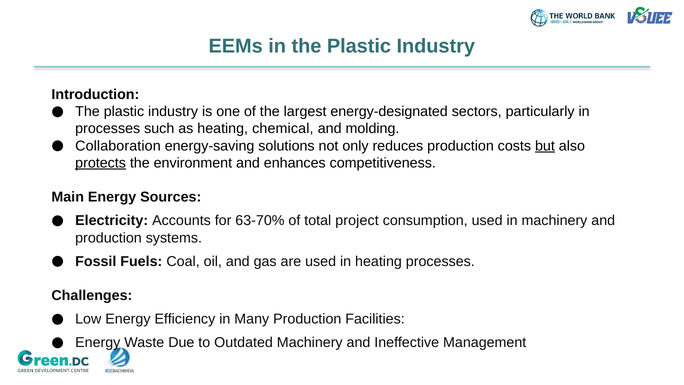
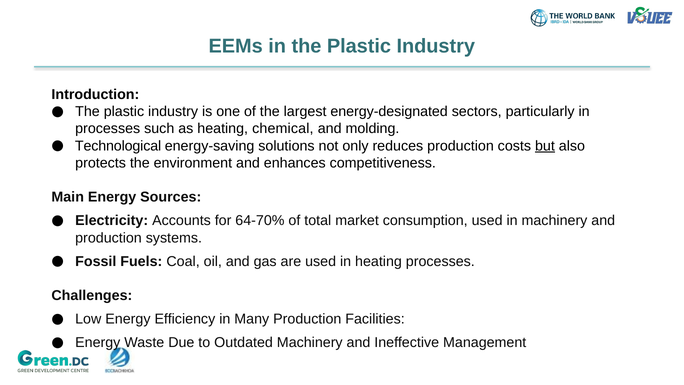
Collaboration: Collaboration -> Technological (118, 146)
protects underline: present -> none (101, 163)
63-70%: 63-70% -> 64-70% (260, 221)
project: project -> market (357, 221)
